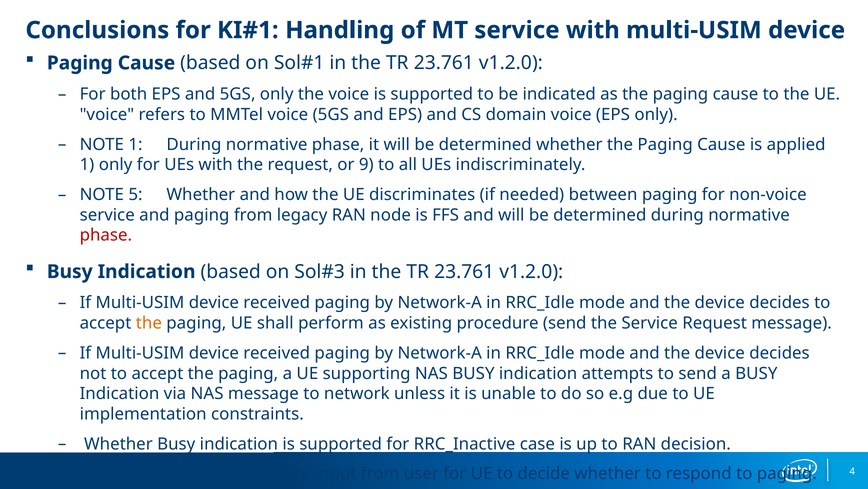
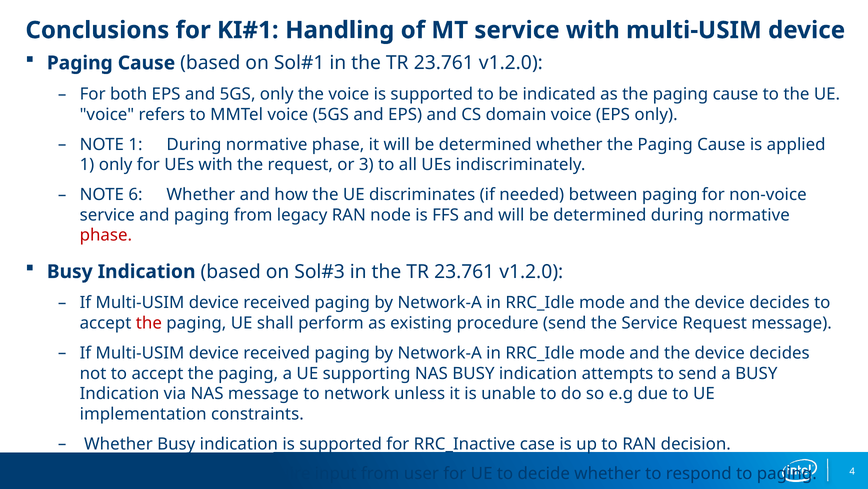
9: 9 -> 3 (366, 165)
5: 5 -> 6 (136, 194)
the colour: orange -> red (149, 323)
